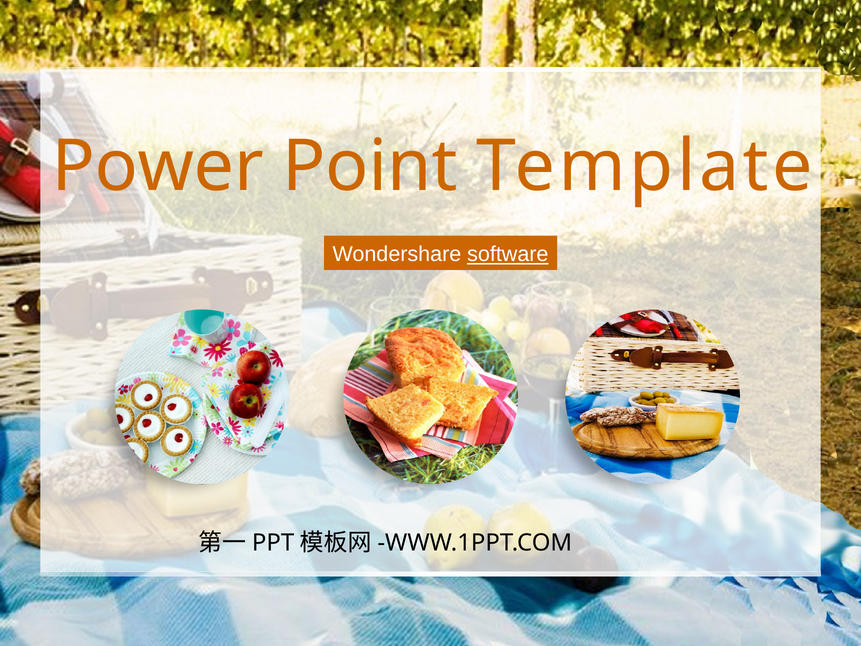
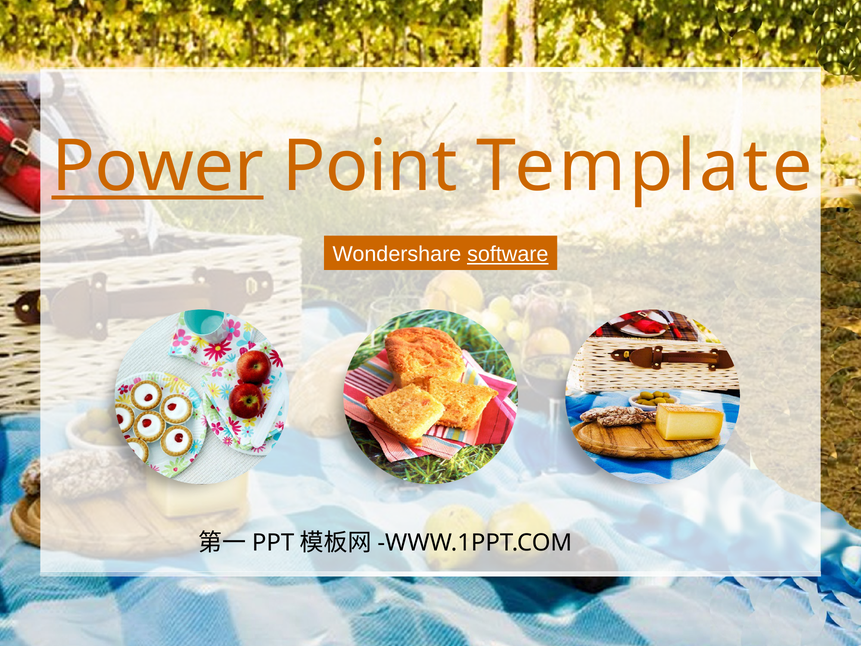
Power underline: none -> present (158, 167)
